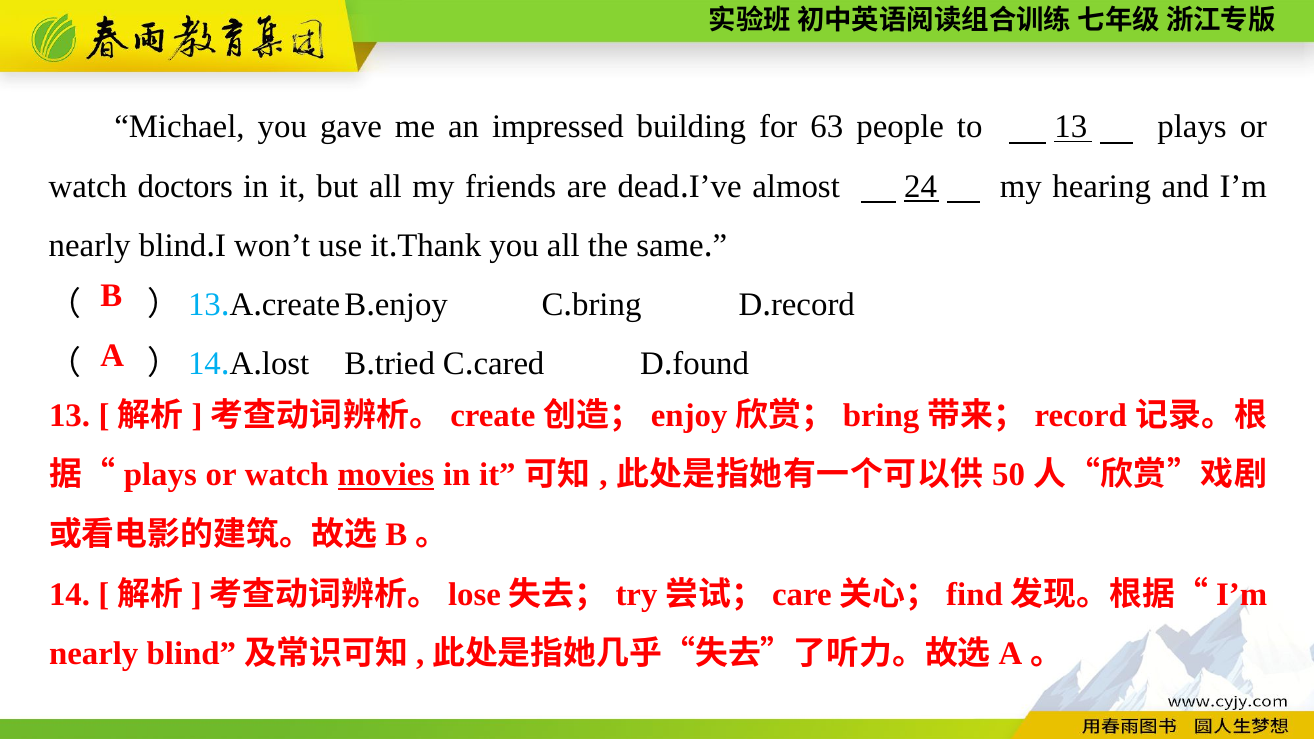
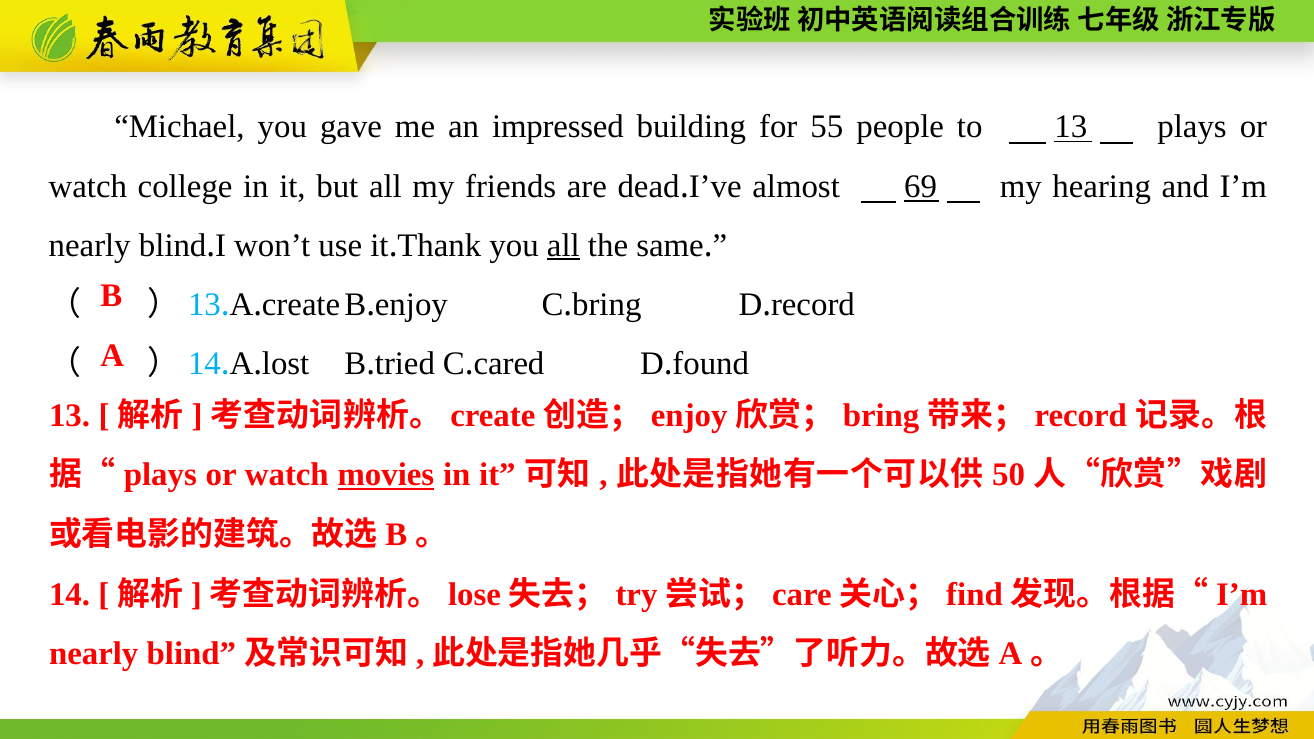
63: 63 -> 55 (827, 127)
doctors: doctors -> college (185, 186)
24: 24 -> 69 (921, 186)
all underline: none -> present (563, 245)
